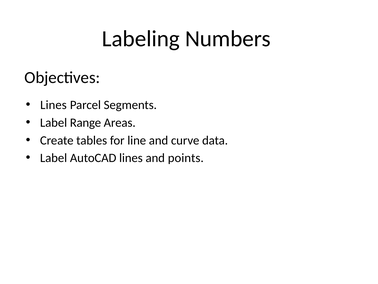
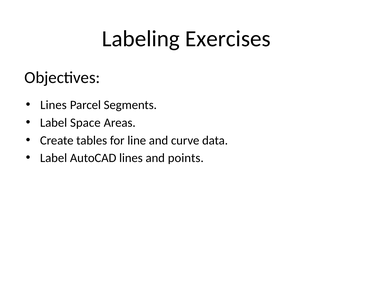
Numbers: Numbers -> Exercises (228, 39)
Range: Range -> Space (85, 122)
